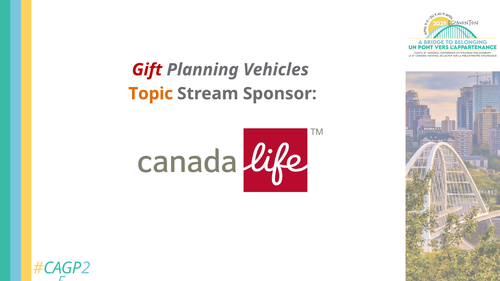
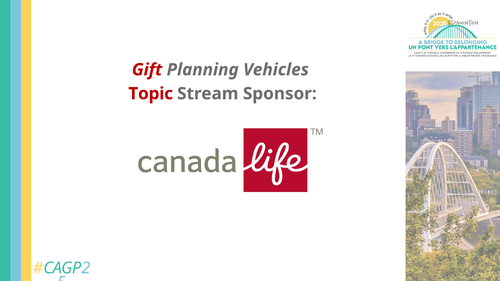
Topic colour: orange -> red (151, 94)
